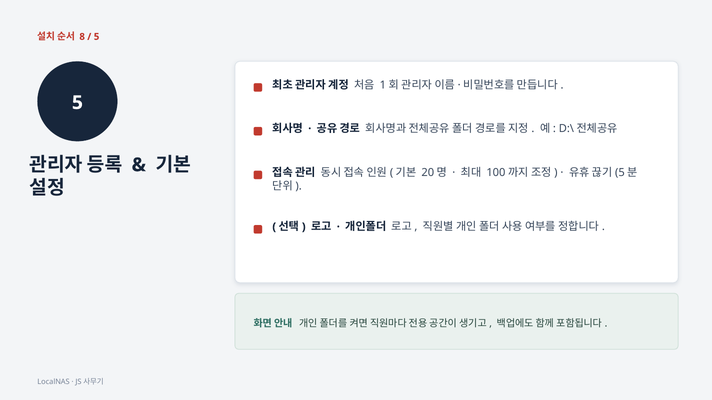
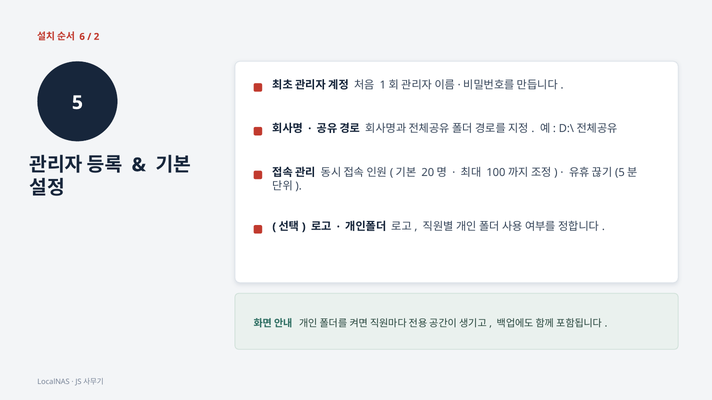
8: 8 -> 6 (82, 37)
5: 5 -> 2 (97, 37)
